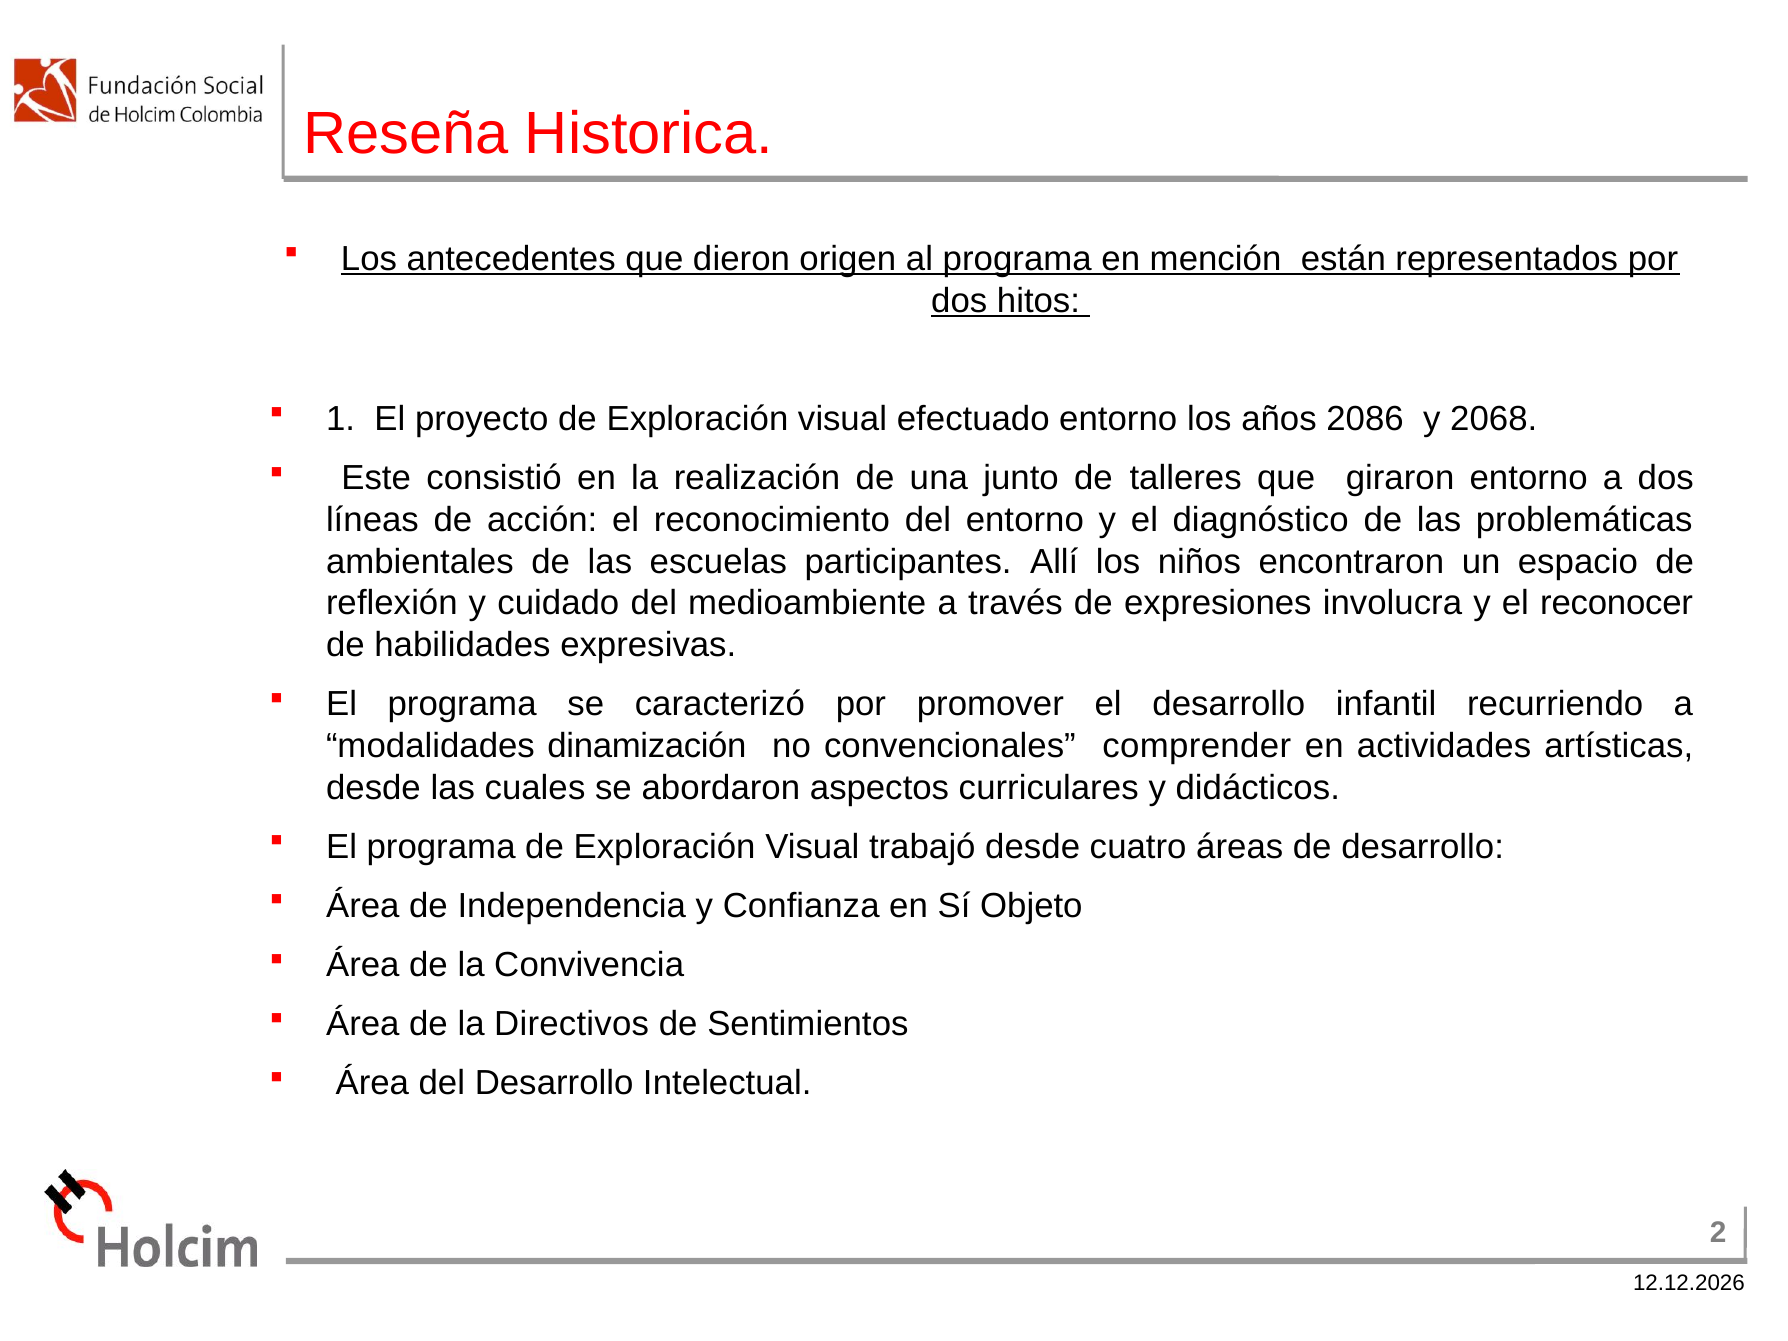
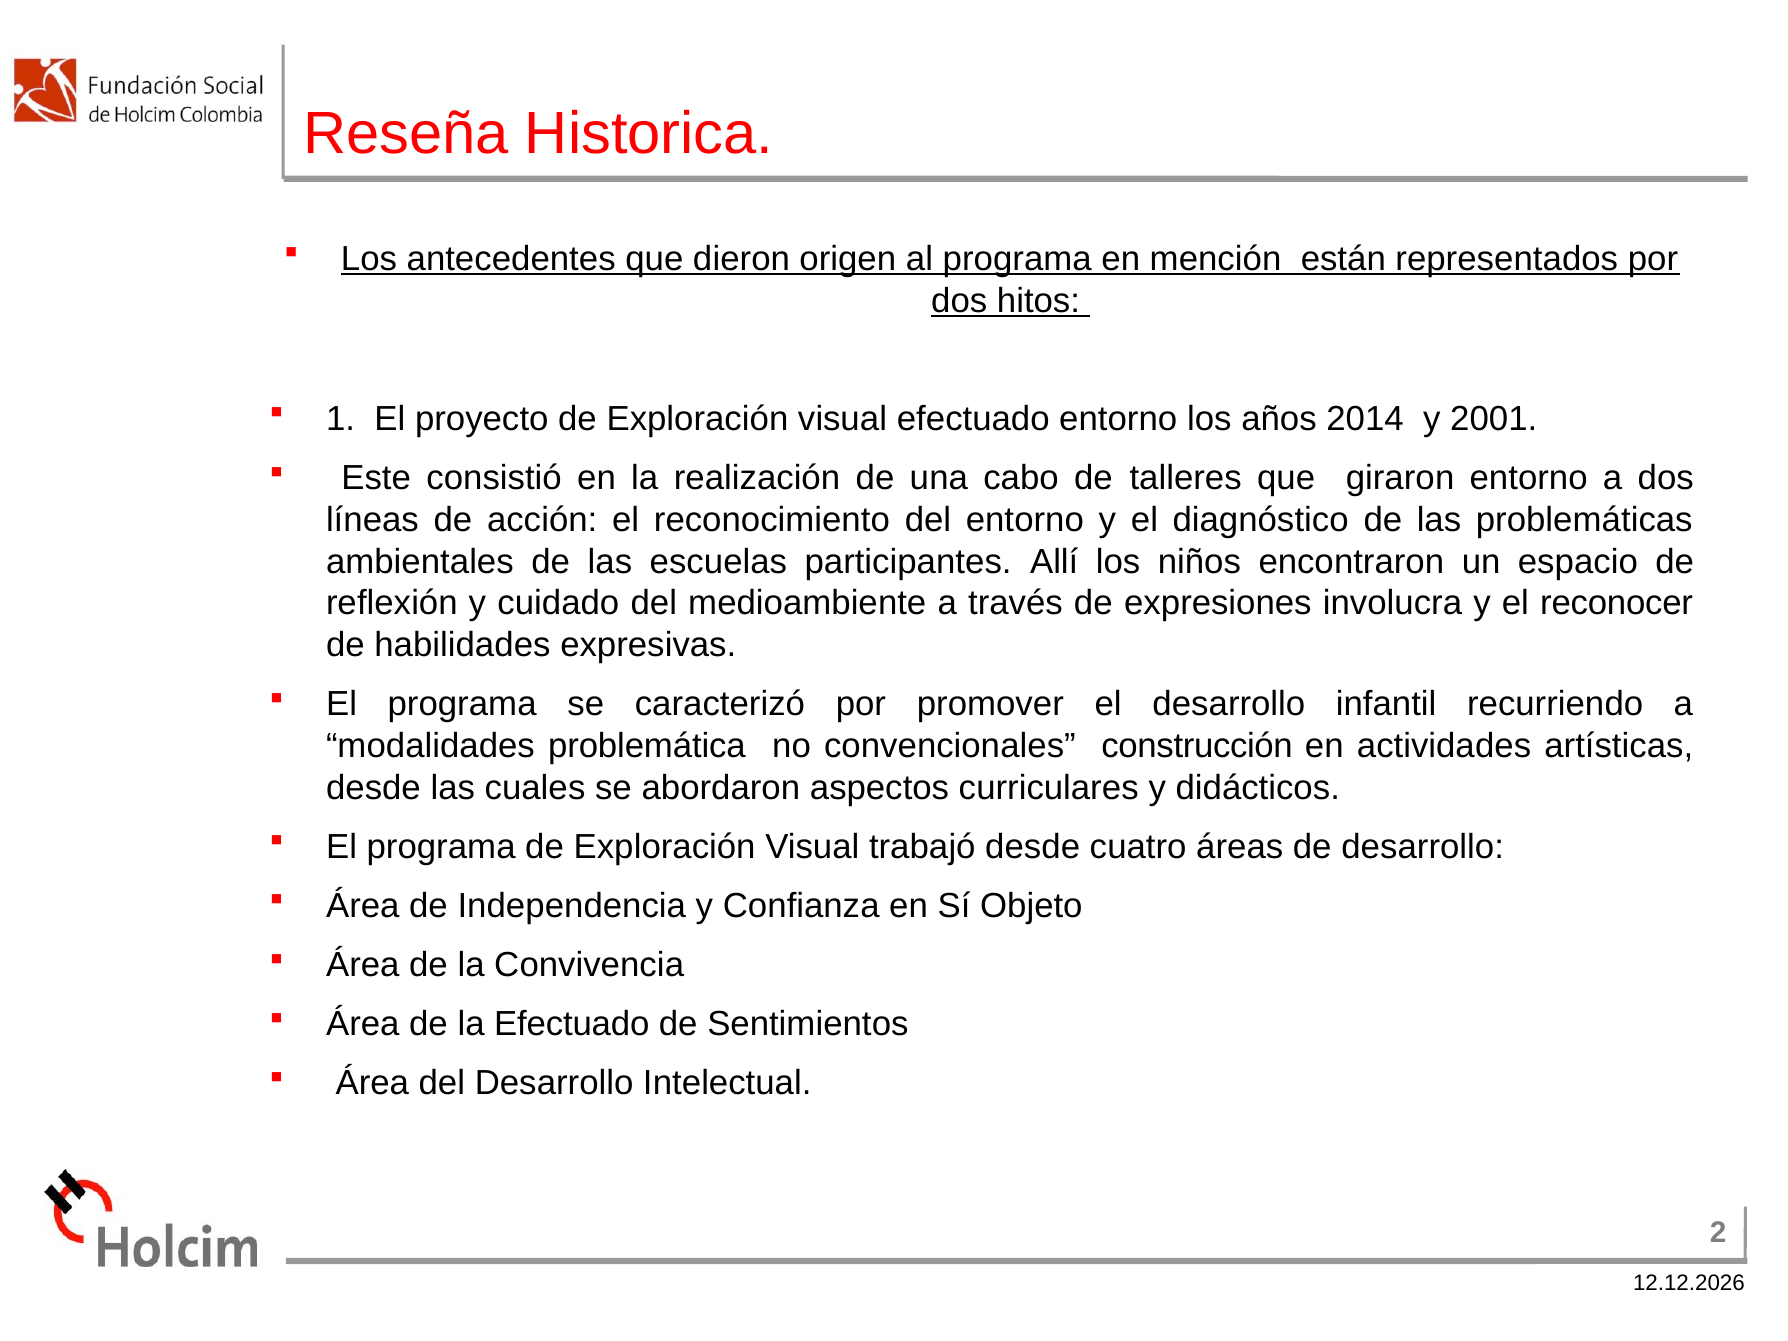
2086: 2086 -> 2014 (1365, 419)
2068: 2068 -> 2001 (1494, 419)
junto: junto -> cabo (1021, 478)
dinamización: dinamización -> problemática (647, 746)
comprender: comprender -> construcción (1197, 746)
la Directivos: Directivos -> Efectuado (572, 1024)
